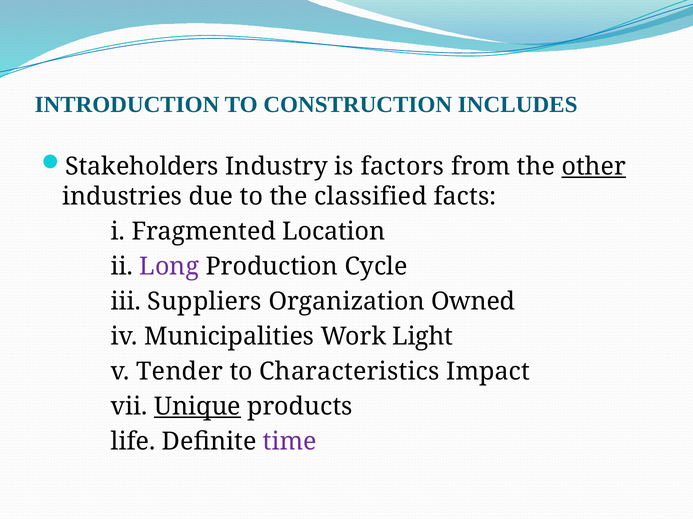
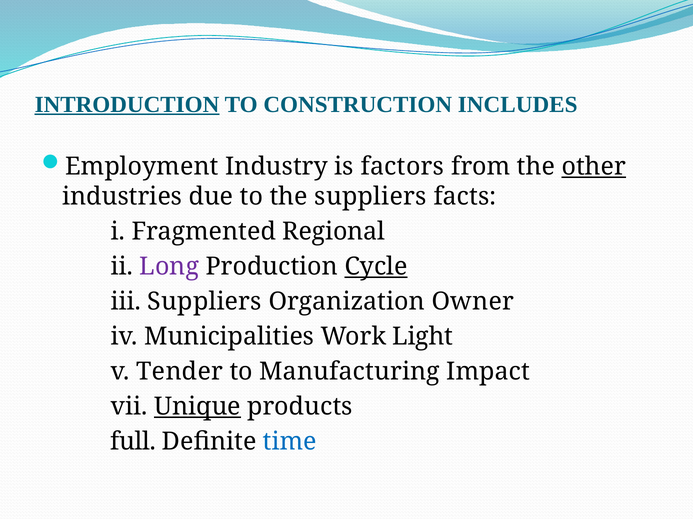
INTRODUCTION underline: none -> present (127, 105)
Stakeholders: Stakeholders -> Employment (142, 167)
the classified: classified -> suppliers (371, 197)
Location: Location -> Regional (334, 232)
Cycle underline: none -> present (376, 267)
Owned: Owned -> Owner (473, 302)
Characteristics: Characteristics -> Manufacturing (350, 372)
life: life -> full (133, 442)
time colour: purple -> blue (290, 442)
